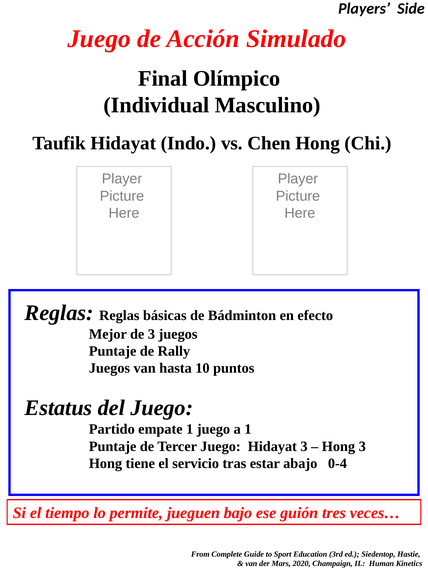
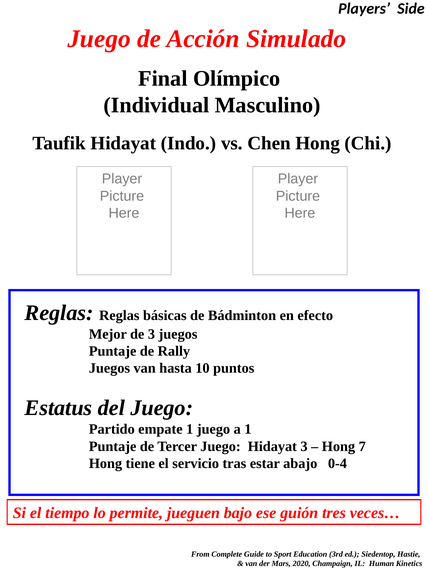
Hong 3: 3 -> 7 (362, 446)
